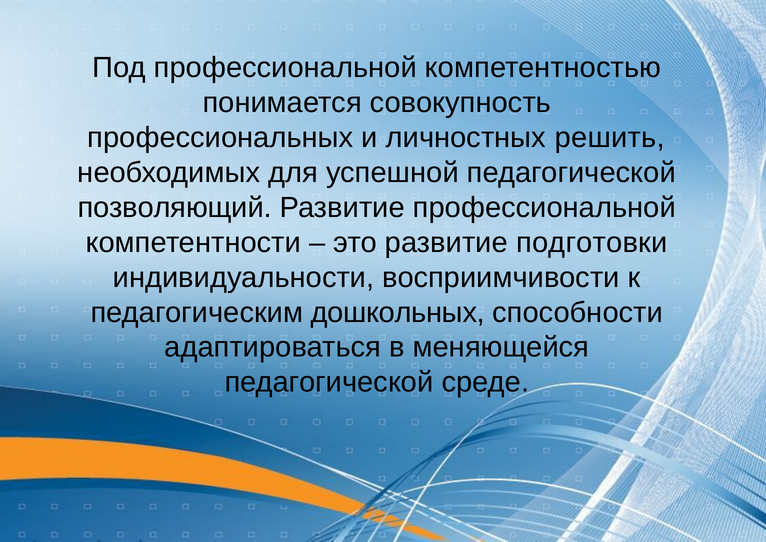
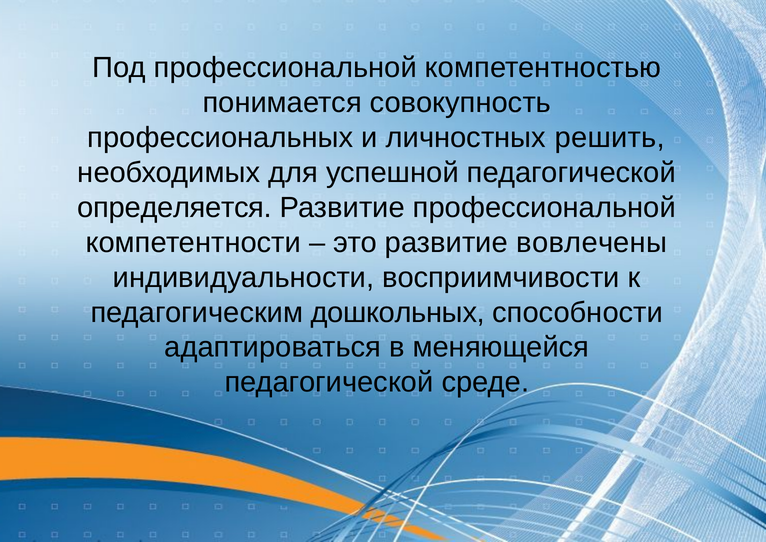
позволяющий: позволяющий -> определяется (175, 207)
подготовки: подготовки -> вовлечены (592, 242)
